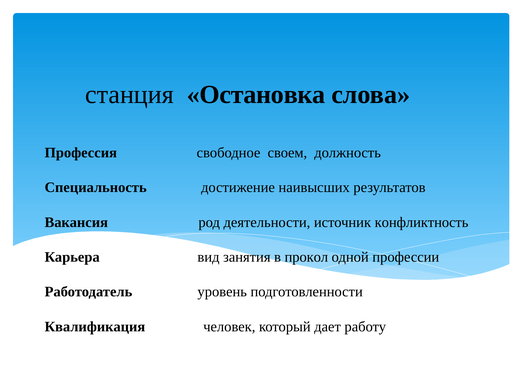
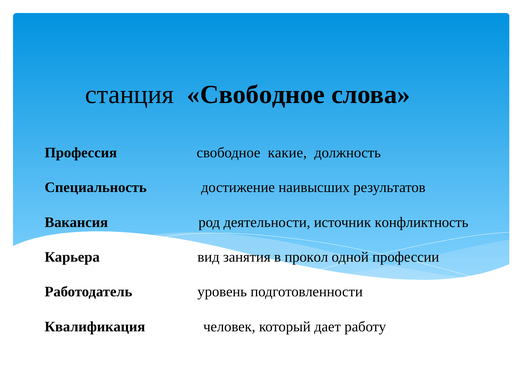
станция Остановка: Остановка -> Свободное (256, 95)
своем: своем -> какие (287, 153)
